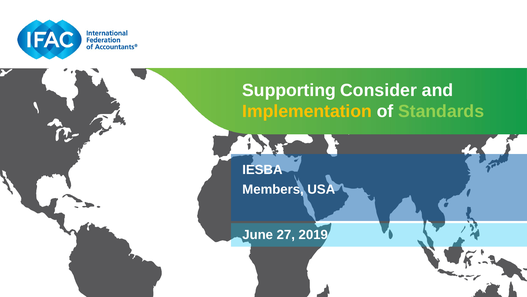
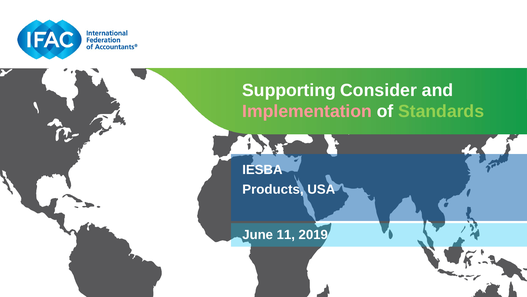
Implementation colour: yellow -> pink (307, 111)
Members: Members -> Products (273, 189)
27: 27 -> 11 (286, 234)
